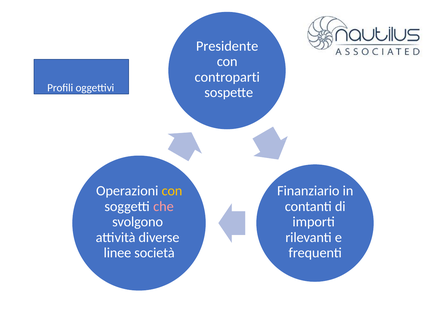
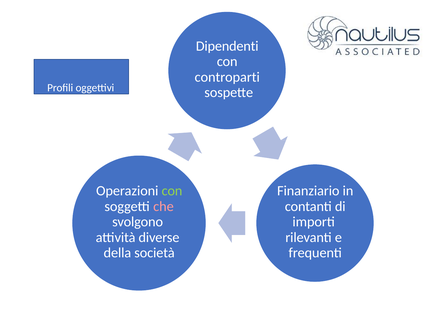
Presidente: Presidente -> Dipendenti (227, 46)
con colour: yellow -> light green (172, 191)
linee: linee -> della (117, 253)
